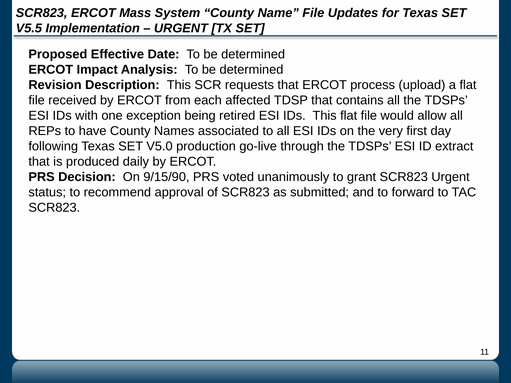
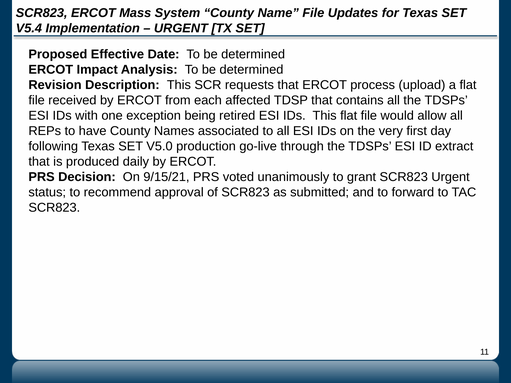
V5.5: V5.5 -> V5.4 (29, 28)
9/15/90: 9/15/90 -> 9/15/21 (166, 177)
